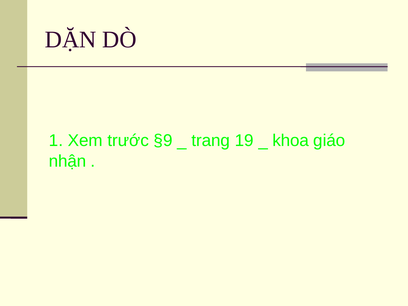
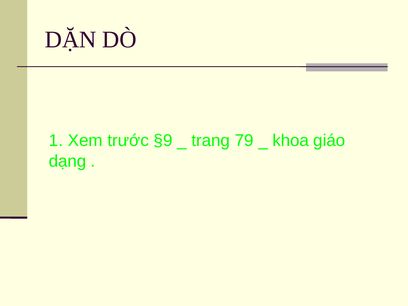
19: 19 -> 79 (244, 141)
nhận: nhận -> dạng (67, 161)
